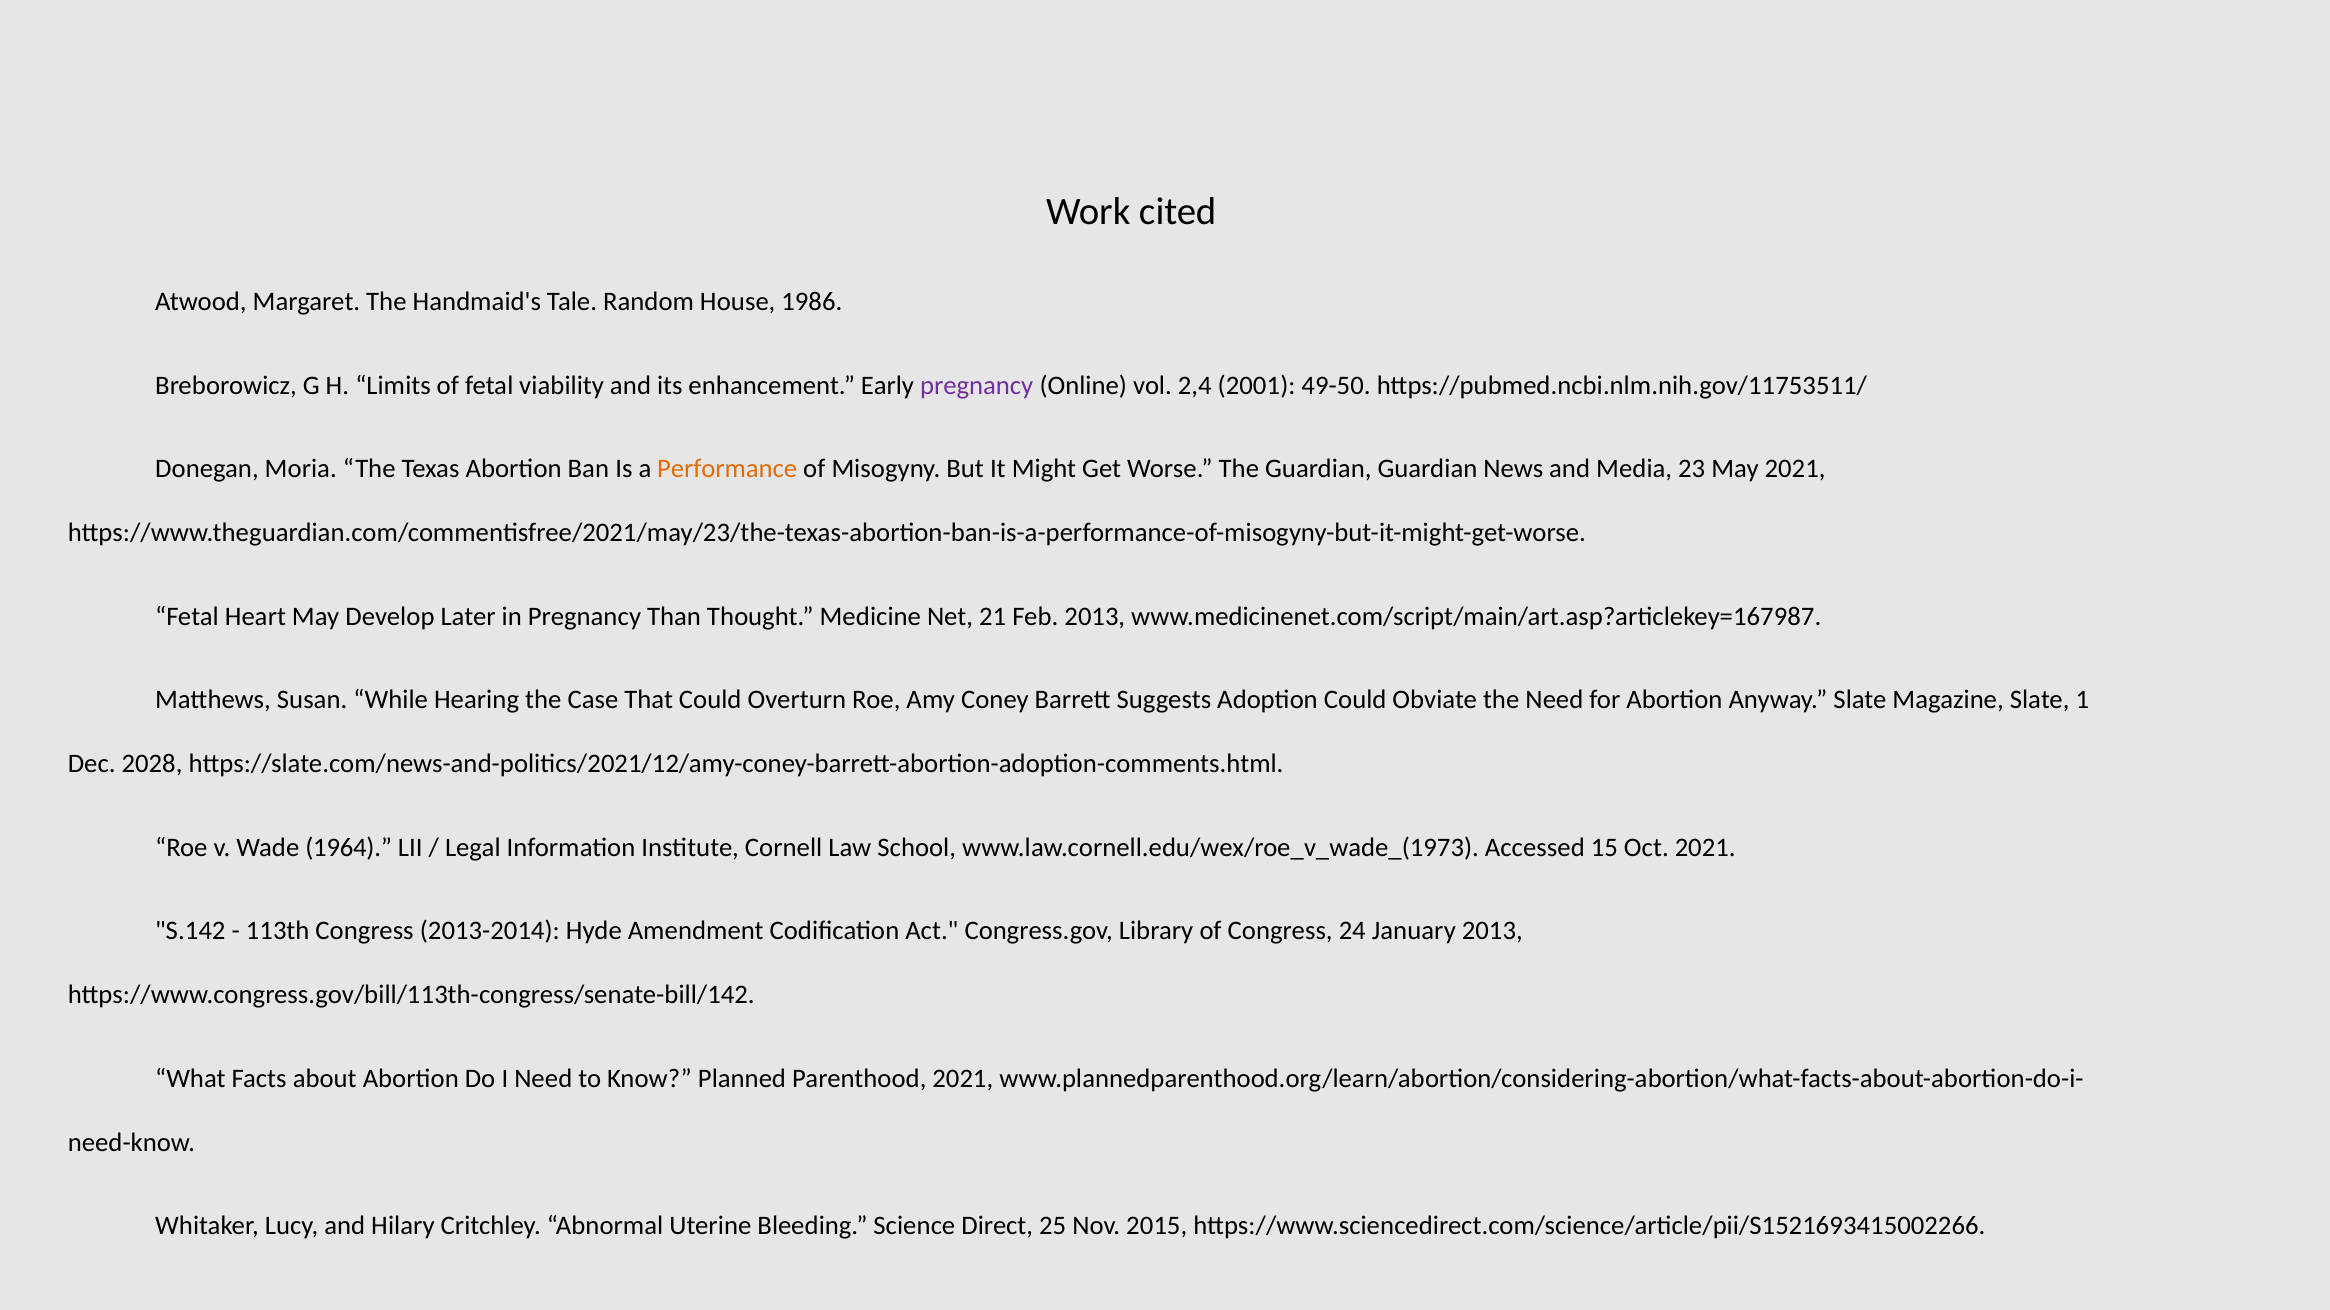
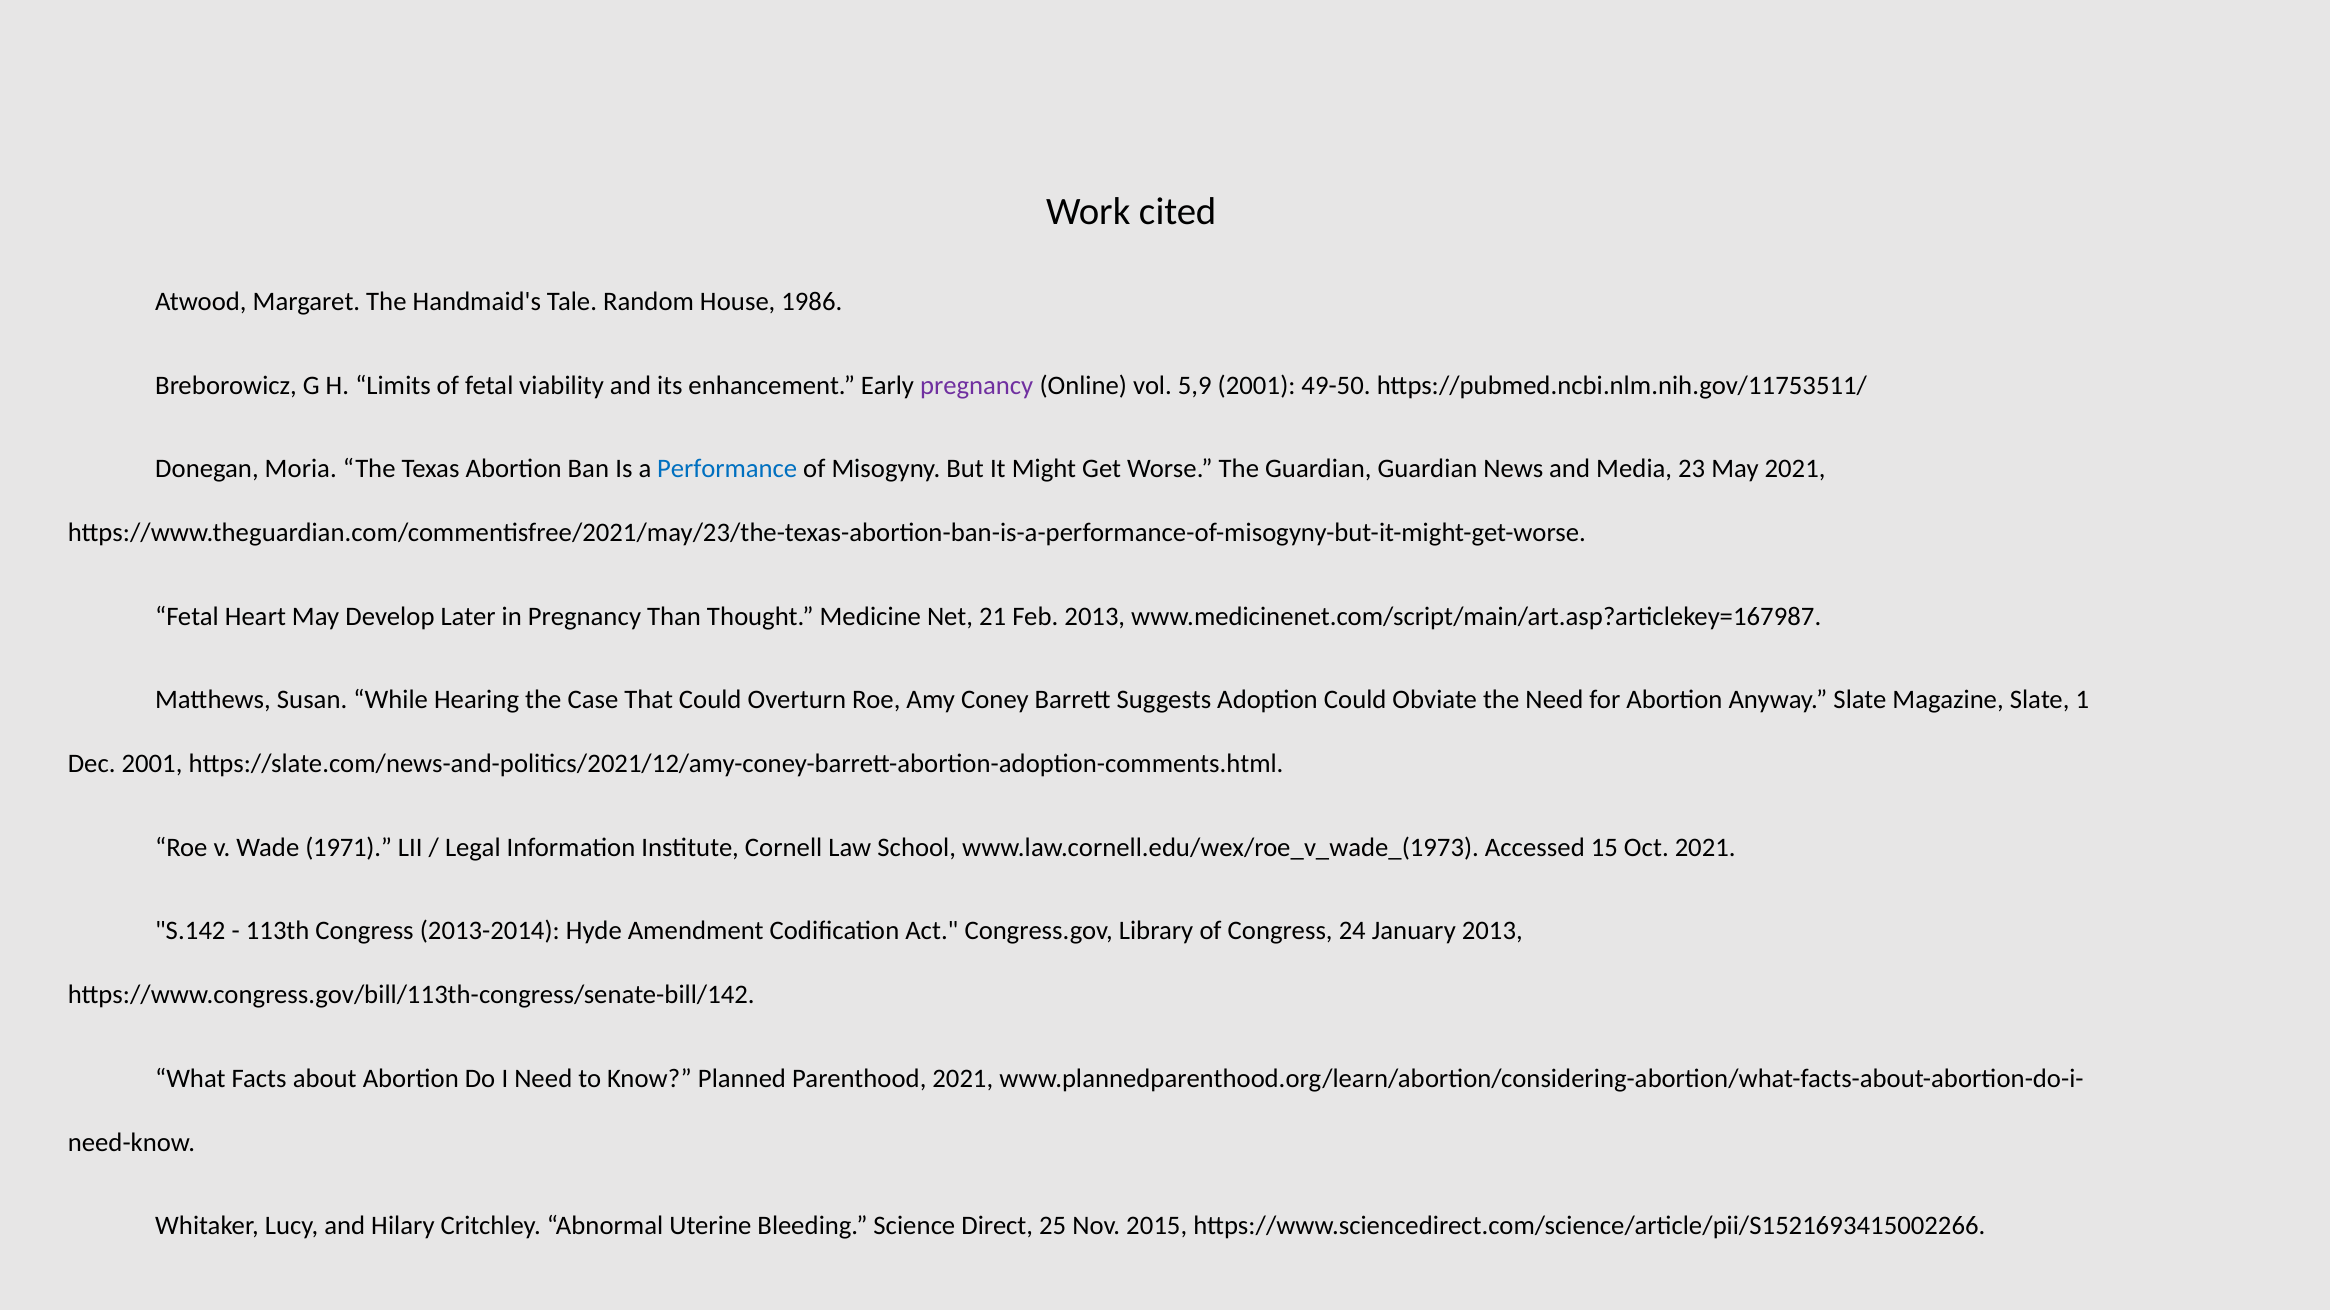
2,4: 2,4 -> 5,9 (1195, 386)
Performance colour: orange -> blue (727, 469)
Dec 2028: 2028 -> 2001 (152, 764)
1964: 1964 -> 1971 (349, 848)
